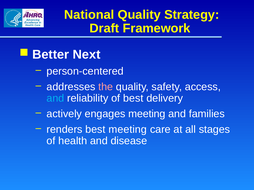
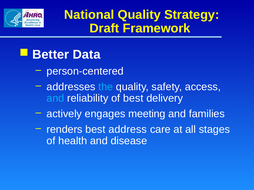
Next: Next -> Data (87, 55)
the colour: pink -> light blue (106, 87)
best meeting: meeting -> address (128, 130)
